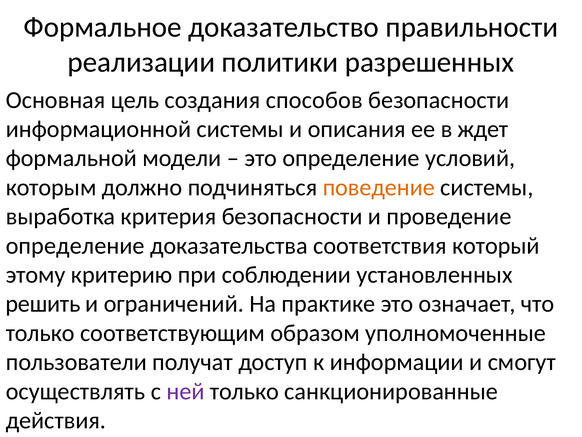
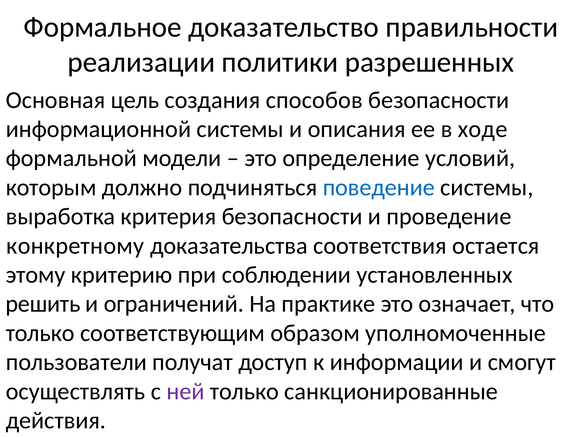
ждет: ждет -> ходе (483, 129)
поведение colour: orange -> blue (379, 187)
определение: определение -> конкретному (75, 245)
который: который -> остается (496, 245)
